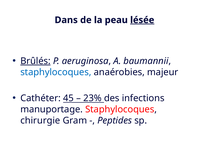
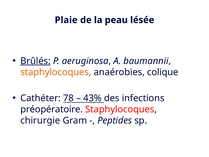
Dans: Dans -> Plaie (66, 20)
lésée underline: present -> none (142, 20)
staphylocoques colour: blue -> orange (56, 72)
majeur: majeur -> colique (163, 72)
45: 45 -> 78 (68, 98)
23%: 23% -> 43% (92, 98)
manuportage: manuportage -> préopératoire (52, 109)
